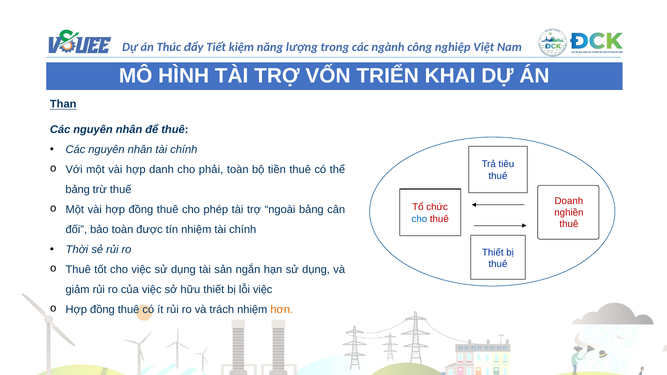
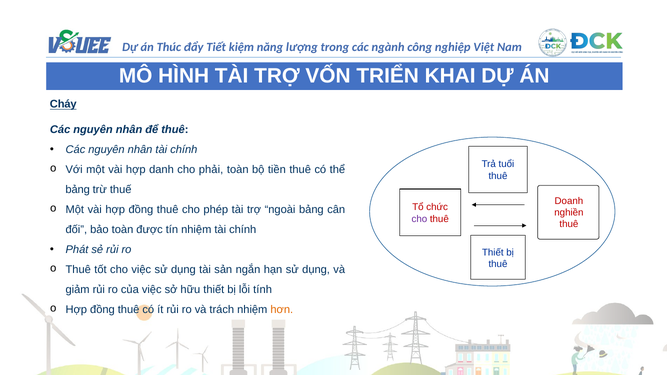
Than: Than -> Cháy (63, 104)
tiêu: tiêu -> tuổi (506, 164)
cho colour: blue -> purple (419, 219)
Thời: Thời -> Phát (77, 250)
lỗi việc: việc -> tính (263, 290)
